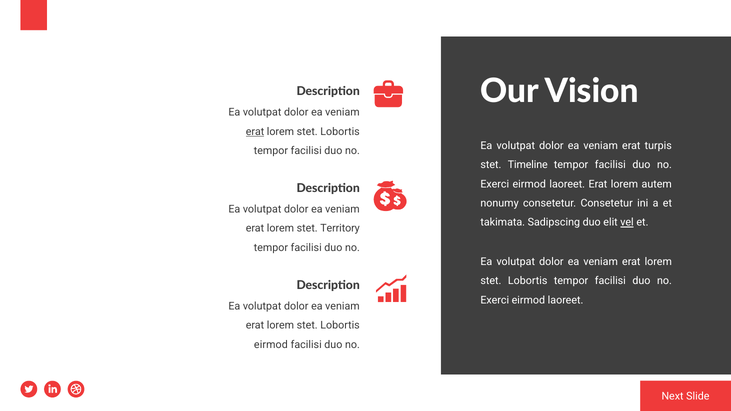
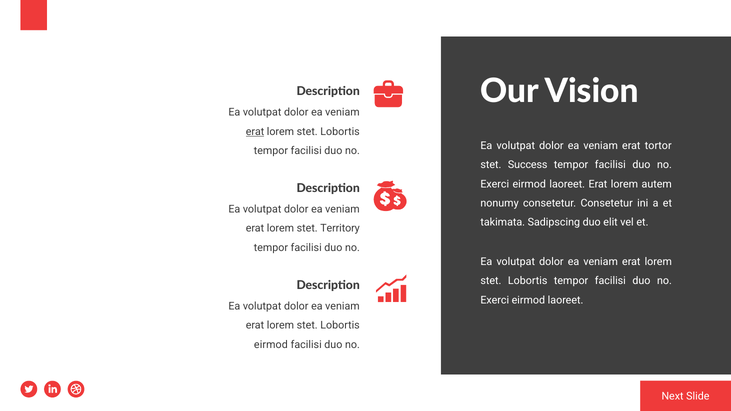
turpis: turpis -> tortor (658, 146)
Timeline: Timeline -> Success (528, 165)
vel underline: present -> none (627, 222)
